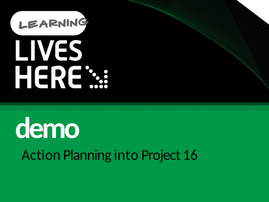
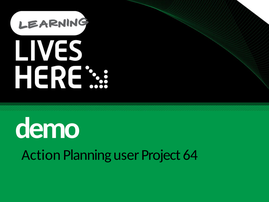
into: into -> user (126, 155)
16: 16 -> 64 (190, 155)
